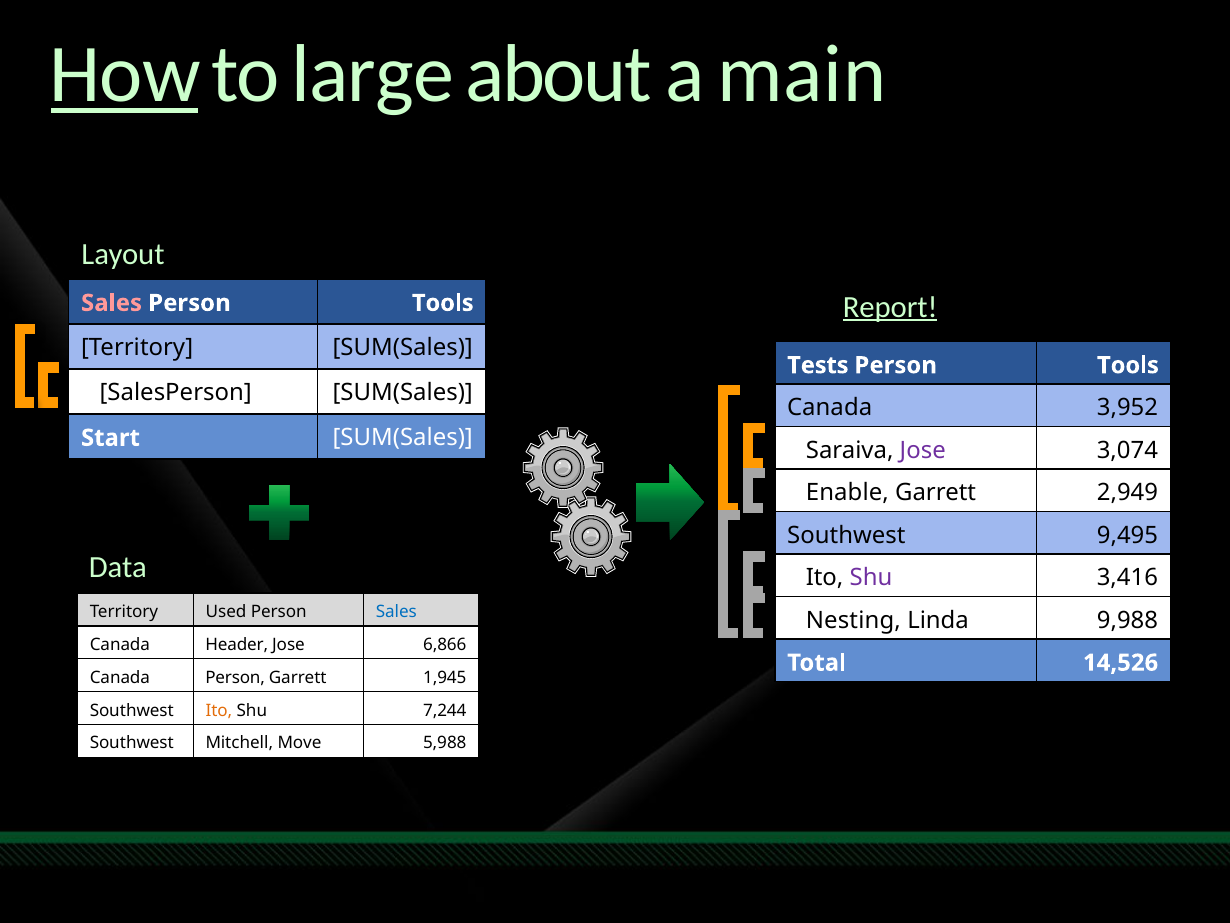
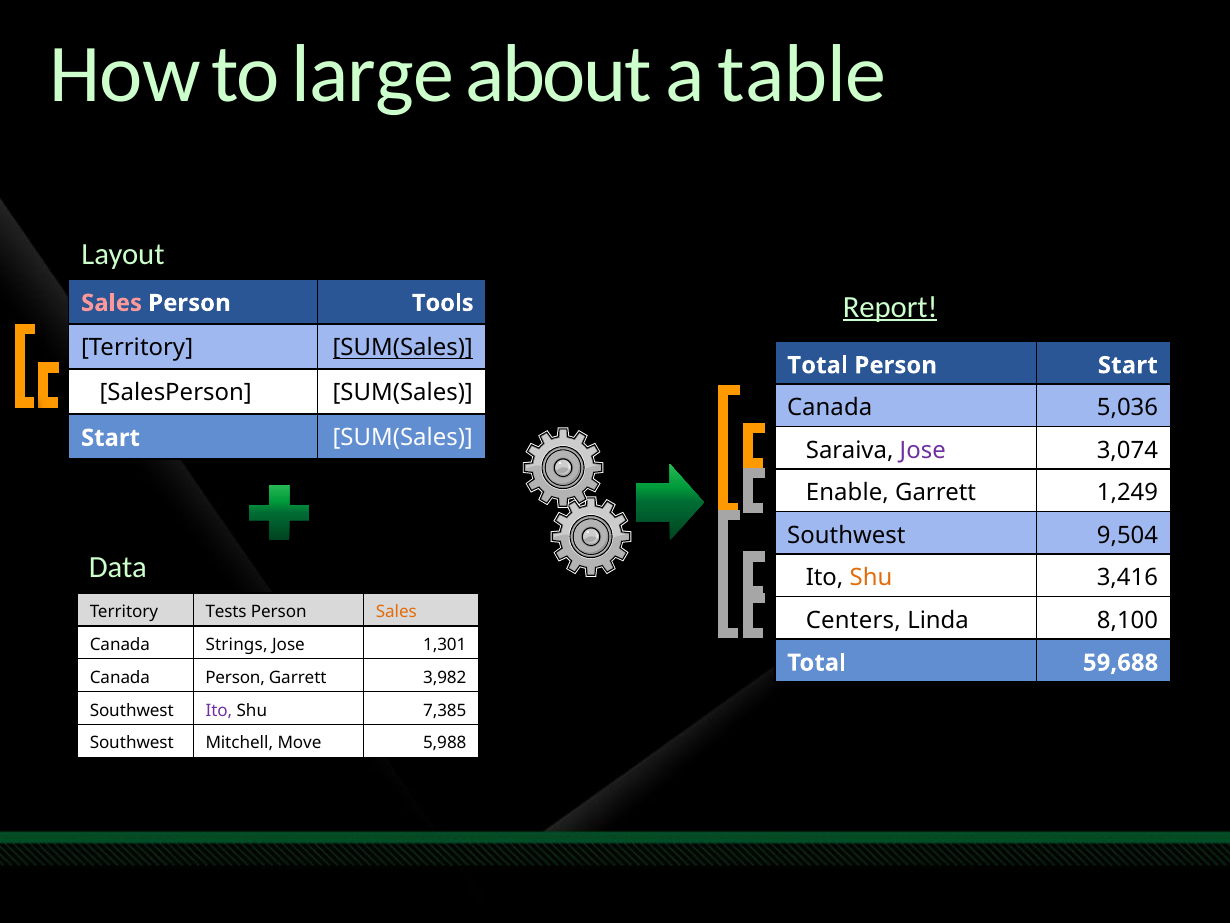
How underline: present -> none (125, 75)
main: main -> table (802, 75)
SUM(Sales underline: none -> present (403, 348)
Tests: Tests -> Total (818, 365)
Tools: Tools -> Start (1128, 365)
3,952: 3,952 -> 5,036 (1128, 408)
2,949: 2,949 -> 1,249 (1128, 493)
9,495: 9,495 -> 9,504 (1128, 535)
Shu colour: purple -> orange (871, 578)
Used: Used -> Tests (226, 611)
Sales colour: blue -> orange (396, 611)
Nesting: Nesting -> Centers (853, 620)
9,988: 9,988 -> 8,100 (1128, 620)
Header: Header -> Strings (237, 644)
6,866: 6,866 -> 1,301 (445, 644)
14,526: 14,526 -> 59,688 (1121, 662)
1,945: 1,945 -> 3,982 (445, 677)
Ito colour: orange -> purple (219, 710)
7,244: 7,244 -> 7,385 (445, 710)
